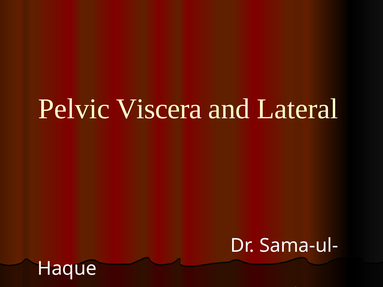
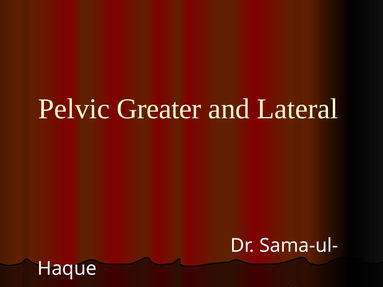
Viscera: Viscera -> Greater (159, 109)
